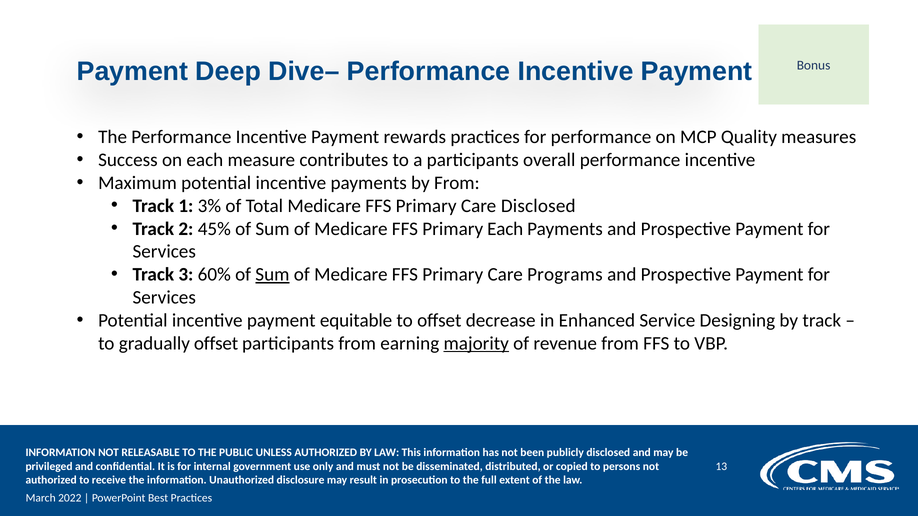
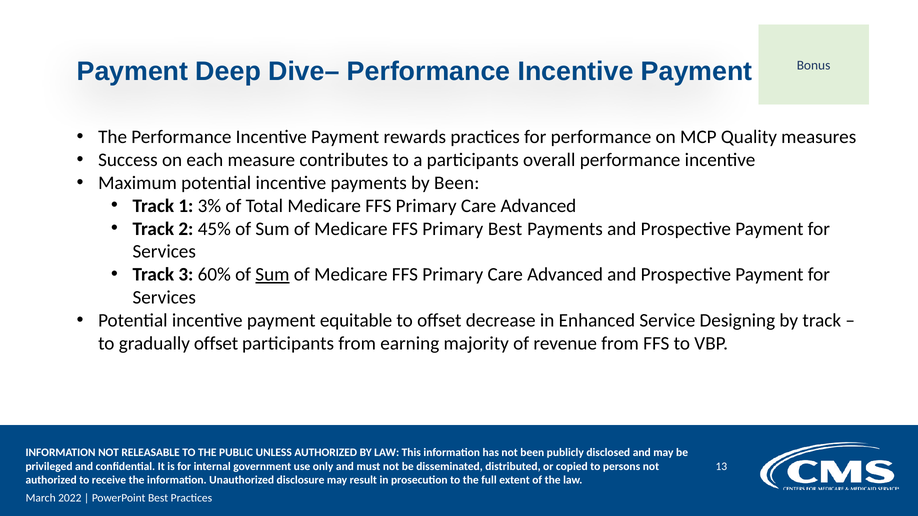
by From: From -> Been (457, 183)
Disclosed: Disclosed -> Advanced (538, 206)
Primary Each: Each -> Best (505, 229)
Programs: Programs -> Advanced (565, 275)
majority underline: present -> none (476, 344)
